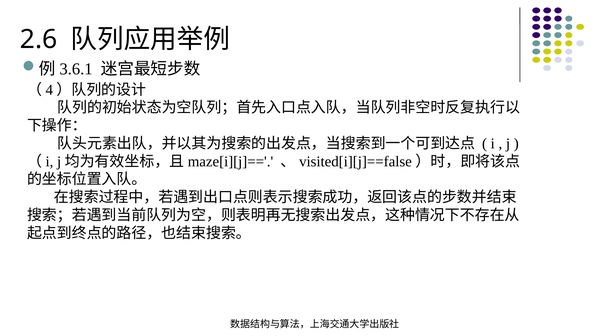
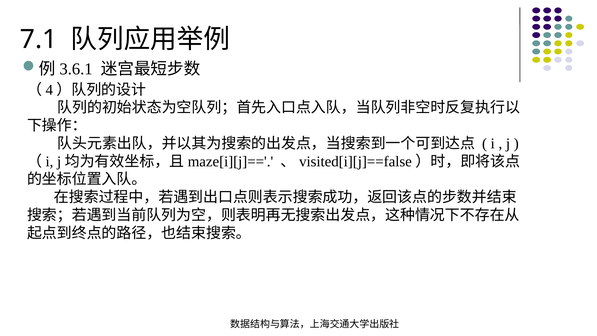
2.6: 2.6 -> 7.1 (39, 39)
